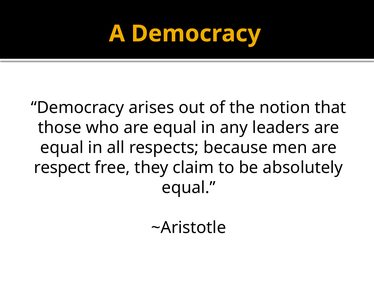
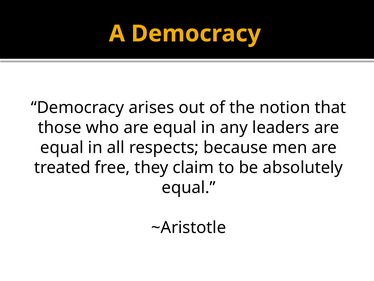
respect: respect -> treated (62, 167)
